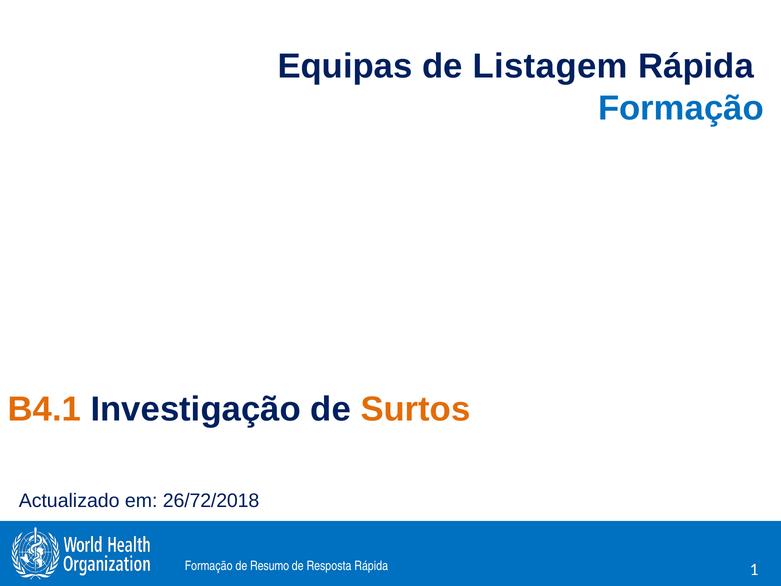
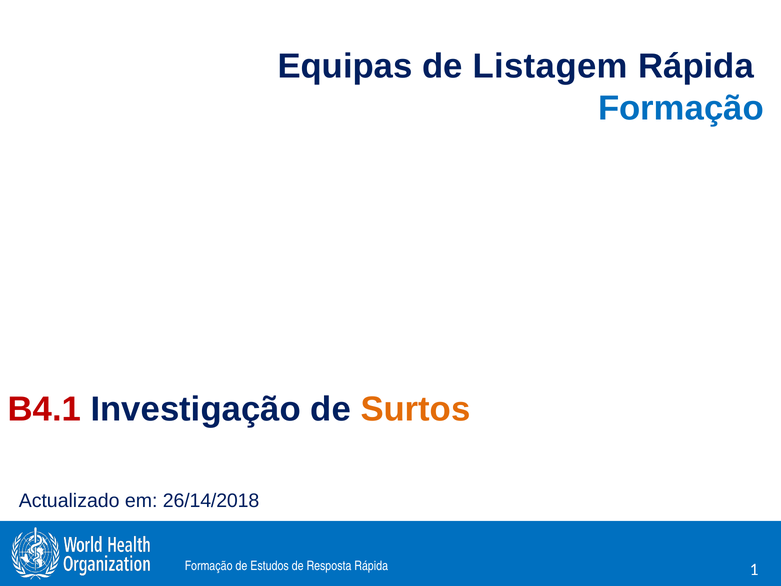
B4.1 colour: orange -> red (44, 409)
26/72/2018: 26/72/2018 -> 26/14/2018 (211, 500)
Resumo: Resumo -> Estudos (270, 566)
